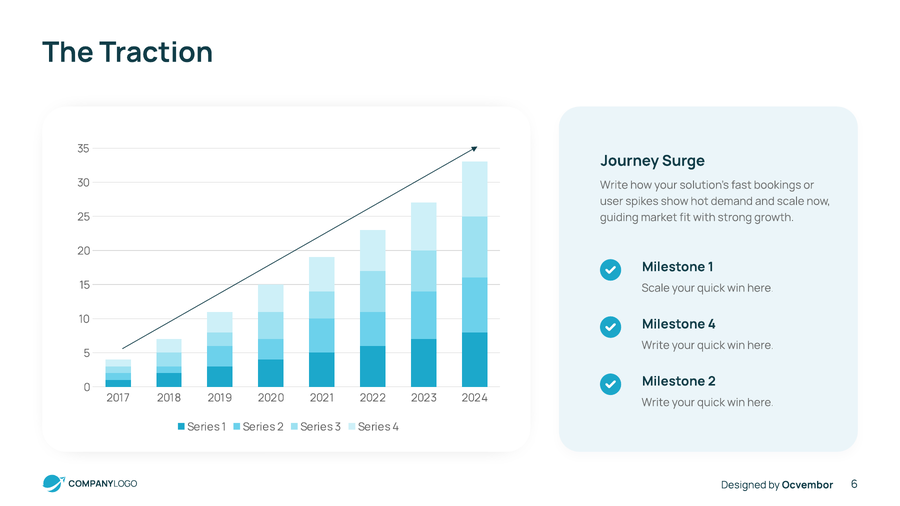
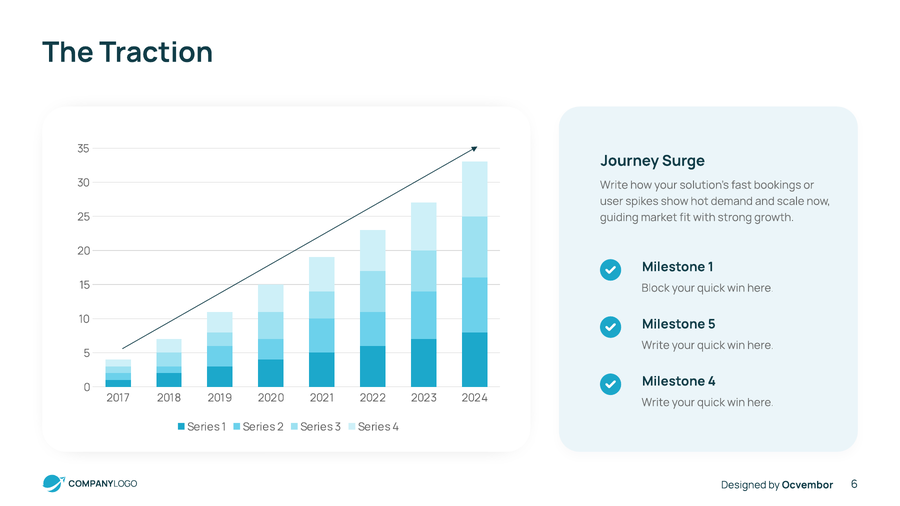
Scale: Scale -> Block (656, 288)
Milestone 4: 4 -> 5 (712, 324)
Milestone 2: 2 -> 4 (712, 381)
